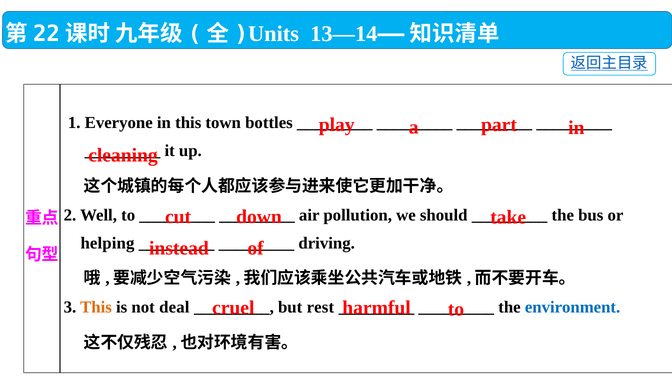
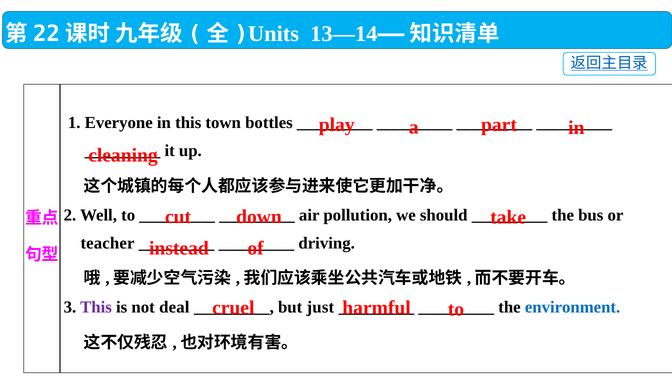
helping: helping -> teacher (107, 243)
This colour: orange -> purple (96, 307)
rest: rest -> just (320, 307)
